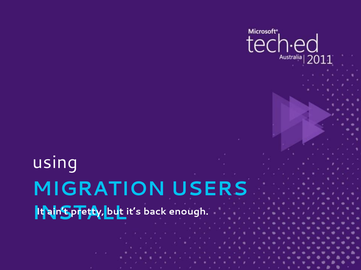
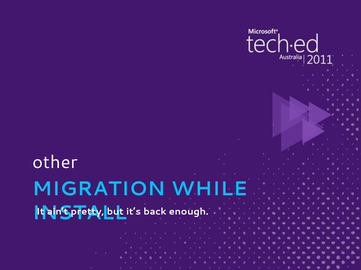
using: using -> other (55, 163)
USERS: USERS -> WHILE (209, 189)
